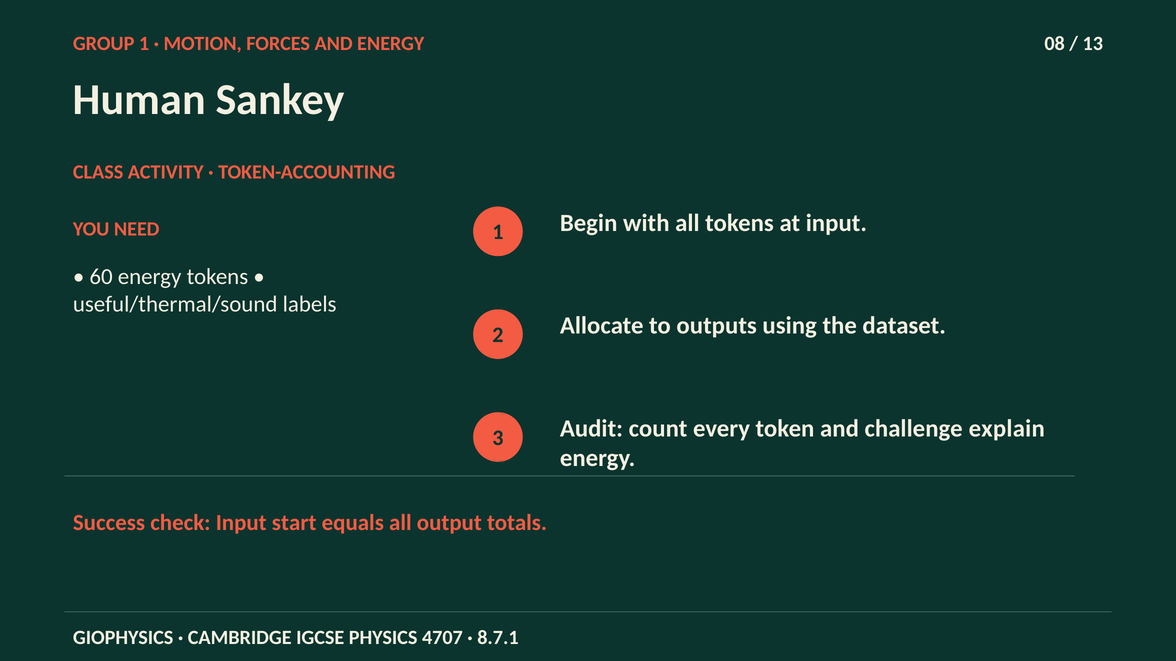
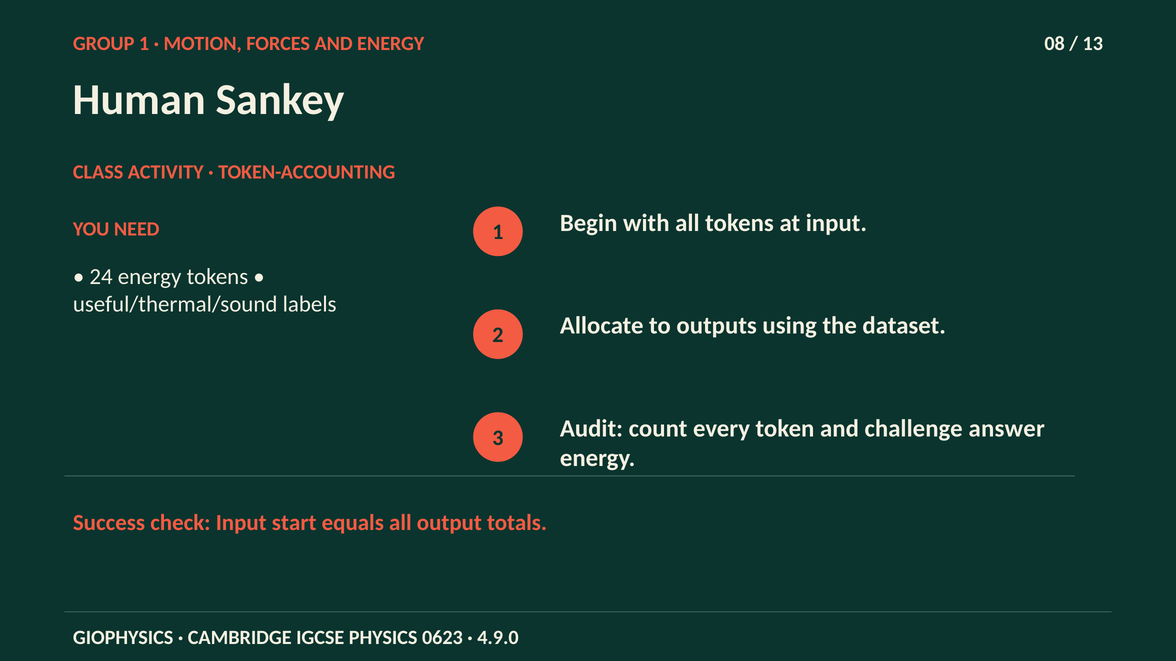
60: 60 -> 24 (101, 277)
explain: explain -> answer (1007, 429)
4707: 4707 -> 0623 (442, 638)
8.7.1: 8.7.1 -> 4.9.0 (498, 638)
